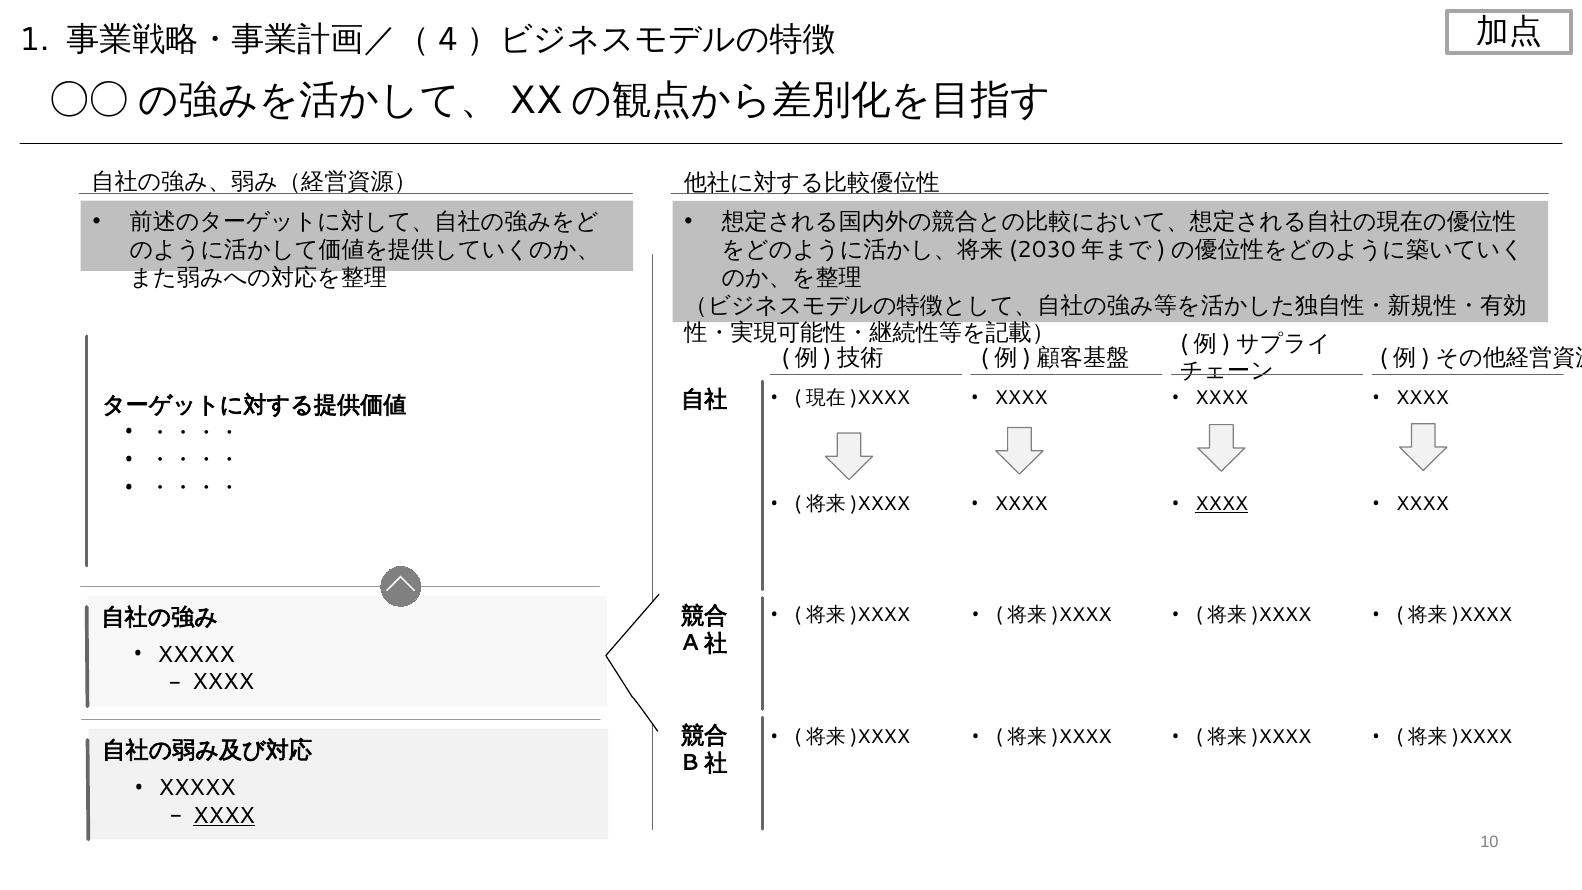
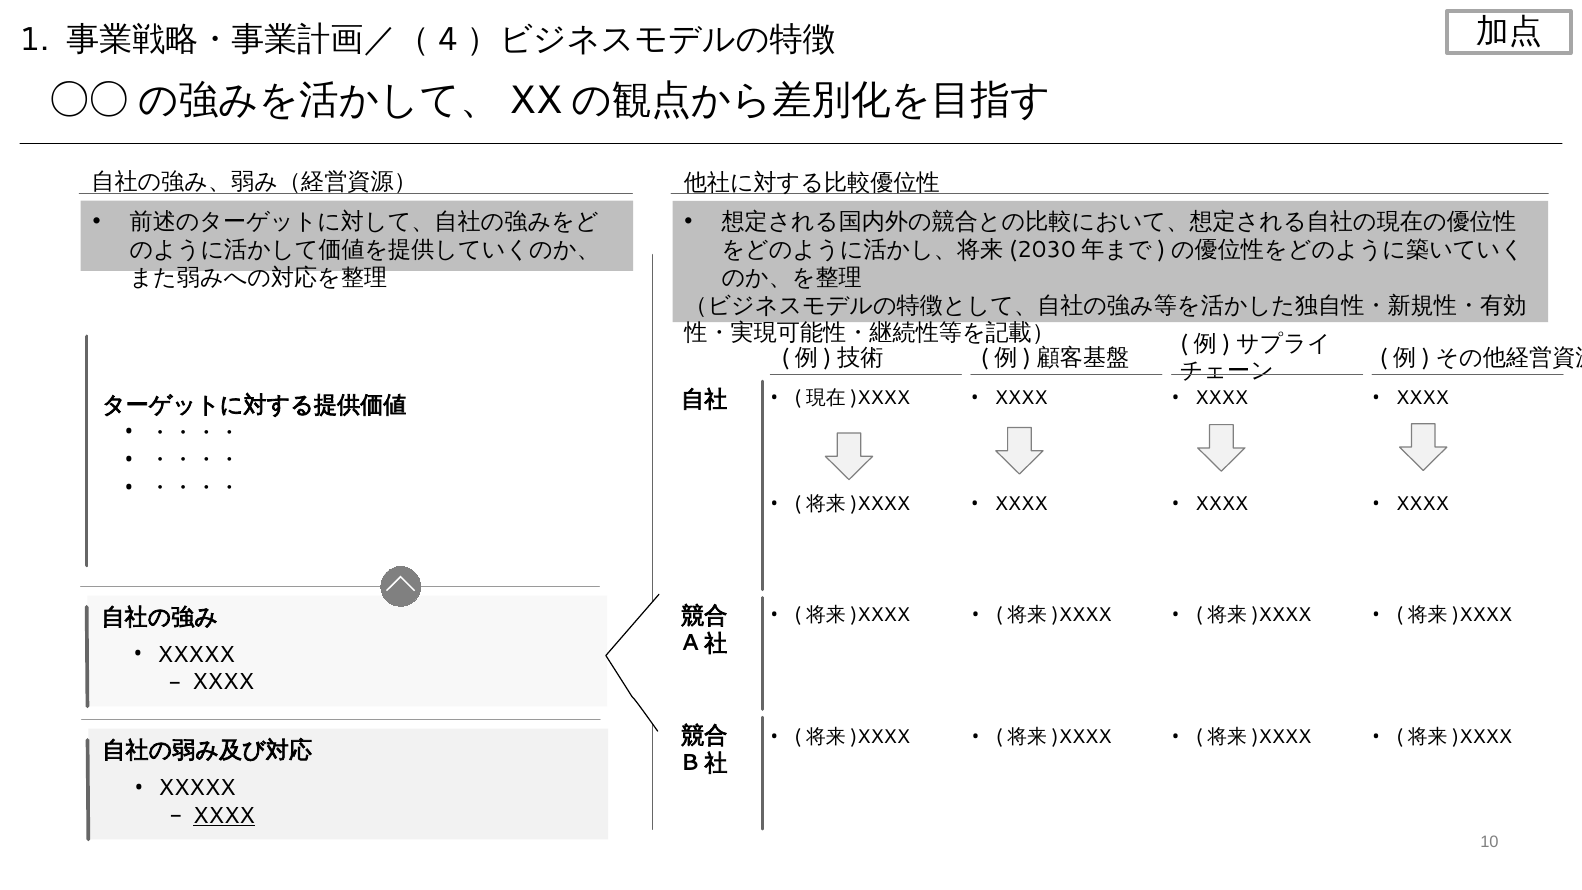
XXXX underline: present -> none (1222, 504)
